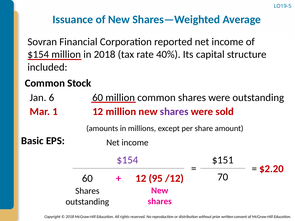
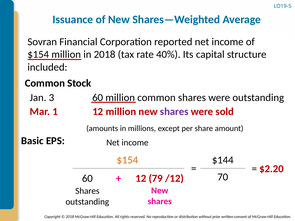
6: 6 -> 3 (51, 98)
$154 colour: purple -> orange (127, 160)
$151: $151 -> $144 (223, 160)
95: 95 -> 79 (156, 179)
